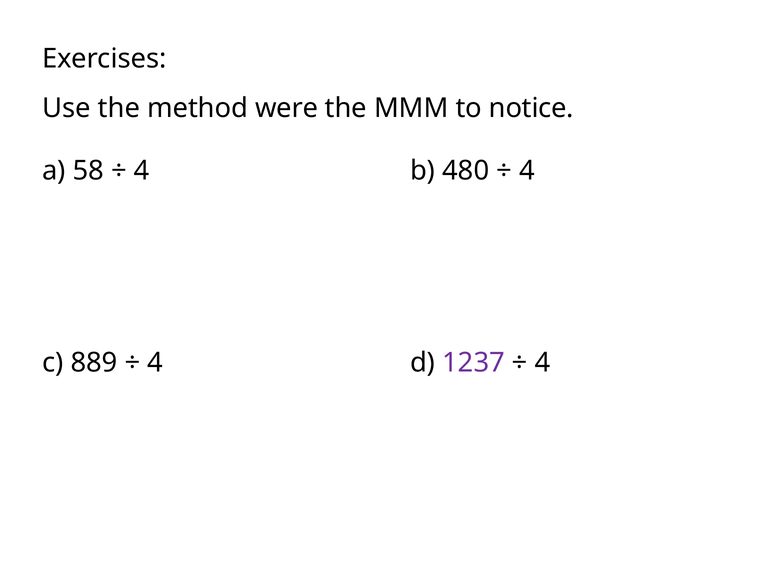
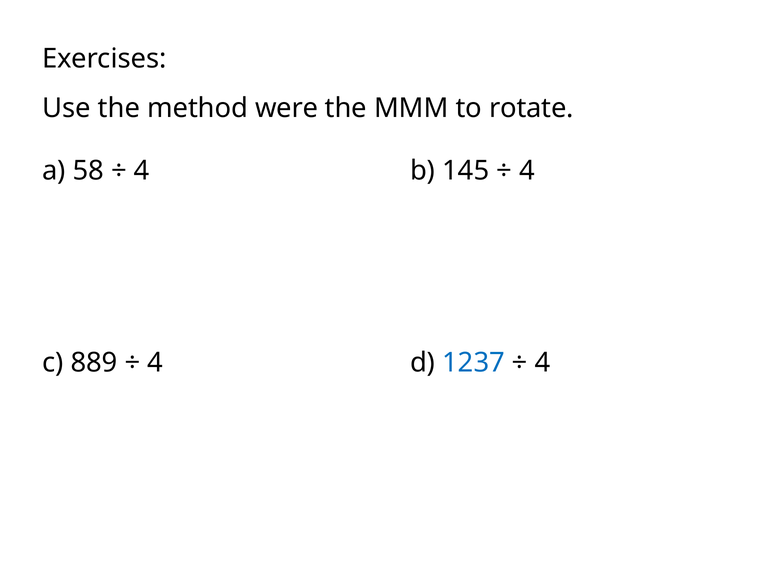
notice: notice -> rotate (531, 108)
480: 480 -> 145 (466, 171)
1237 colour: purple -> blue (474, 362)
